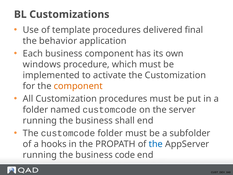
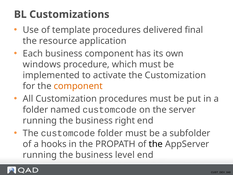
behavior: behavior -> resource (58, 41)
shall: shall -> right (125, 120)
the colour: blue -> black (156, 144)
code: code -> level (125, 155)
